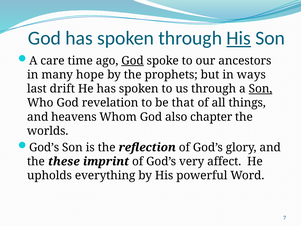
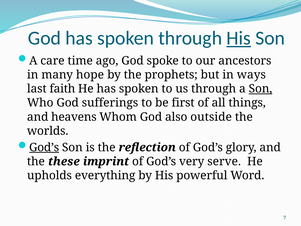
God underline: present -> none (133, 61)
drift: drift -> faith (62, 89)
revelation: revelation -> sufferings (110, 103)
that: that -> first (183, 103)
chapter: chapter -> outside (211, 117)
God’s underline: none -> present (44, 147)
affect: affect -> serve (224, 161)
